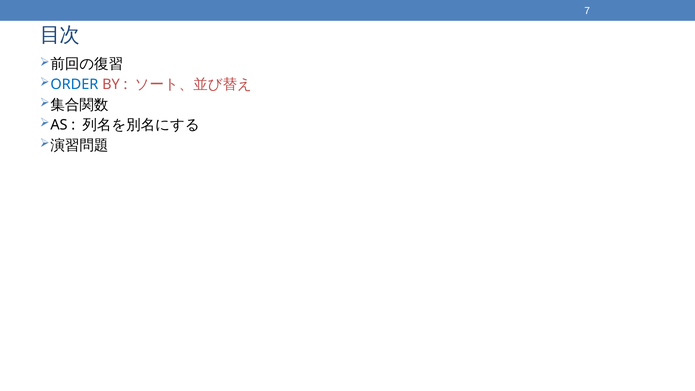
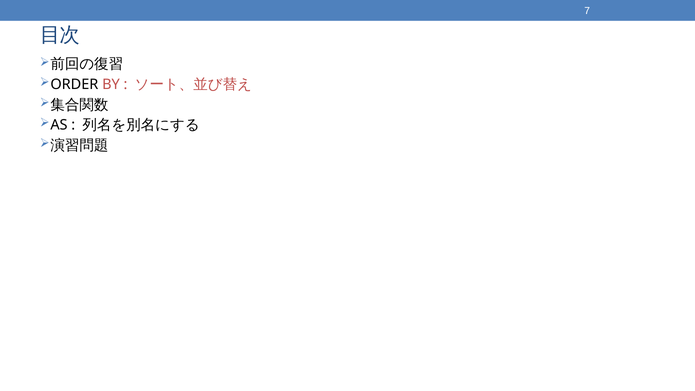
ORDER colour: blue -> black (74, 84)
